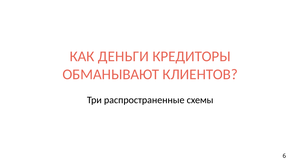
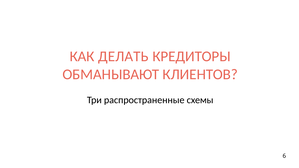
ДЕНЬГИ: ДЕНЬГИ -> ДЕЛАТЬ (123, 56)
